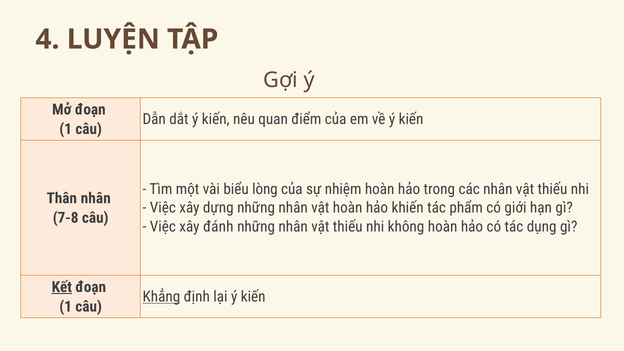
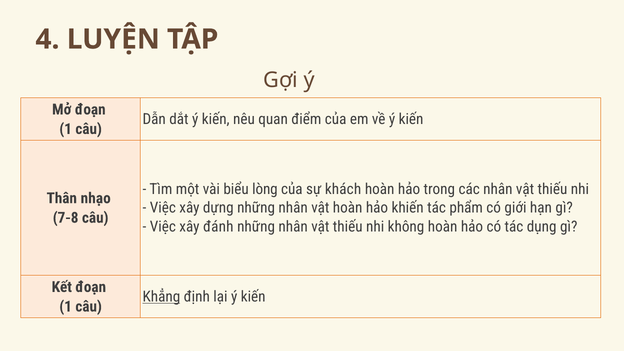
nhiệm: nhiệm -> khách (343, 189)
Thân nhân: nhân -> nhạo (96, 198)
Kết underline: present -> none (62, 287)
